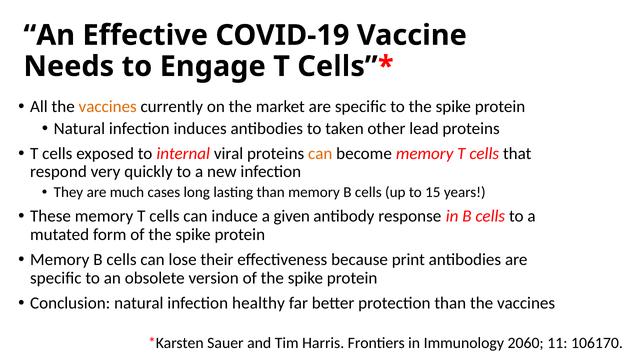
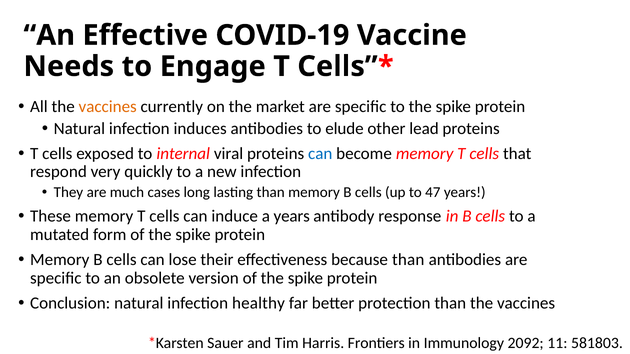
taken: taken -> elude (344, 129)
can colour: orange -> blue (320, 154)
15: 15 -> 47 (433, 193)
a given: given -> years (292, 217)
because print: print -> than (408, 260)
2060: 2060 -> 2092 (526, 343)
106170: 106170 -> 581803 (597, 343)
